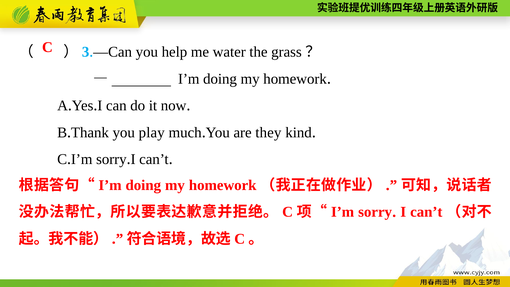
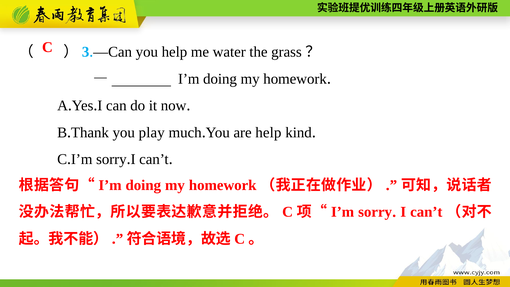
are they: they -> help (268, 132)
